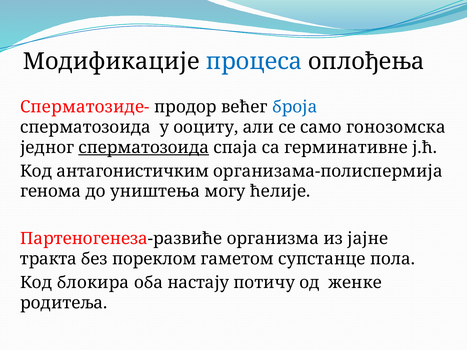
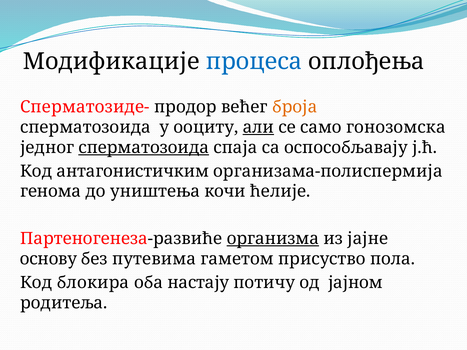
броја colour: blue -> orange (295, 107)
али underline: none -> present (258, 127)
герминативне: герминативне -> оспособљавају (346, 148)
могу: могу -> кочи (225, 192)
организма underline: none -> present (273, 239)
тракта: тракта -> основу (48, 259)
пореклом: пореклом -> путевима (154, 259)
супстанце: супстанце -> присуство (322, 259)
женке: женке -> јајном (355, 283)
